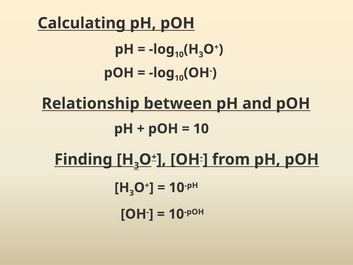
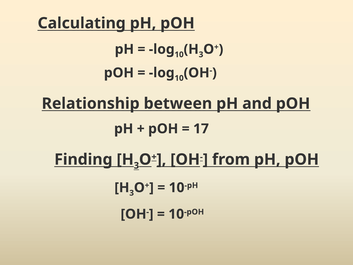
10: 10 -> 17 (201, 129)
